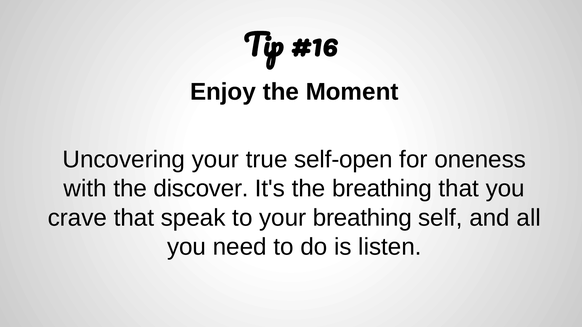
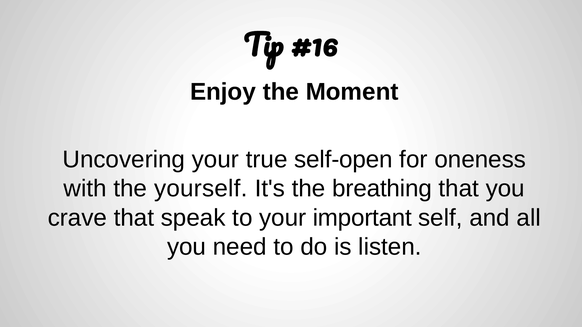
discover: discover -> yourself (201, 189)
your breathing: breathing -> important (362, 218)
